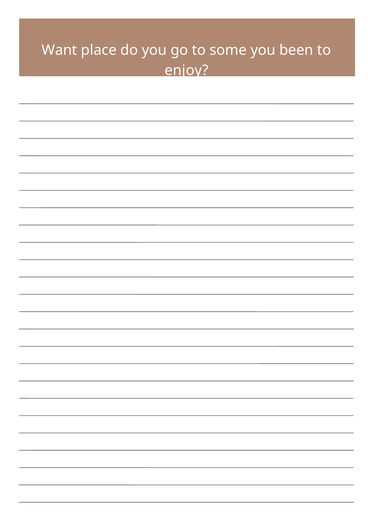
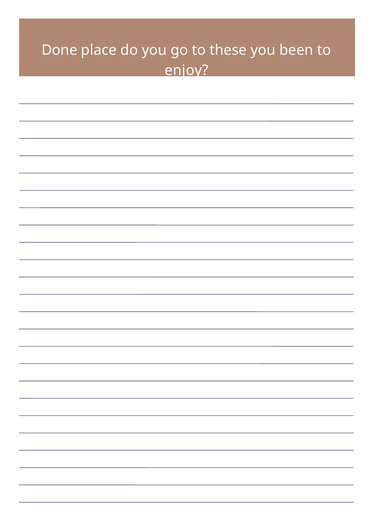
Want: Want -> Done (59, 50)
some: some -> these (228, 50)
